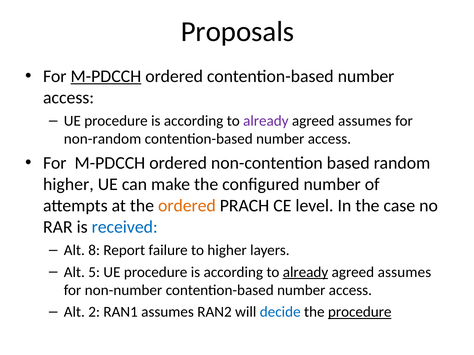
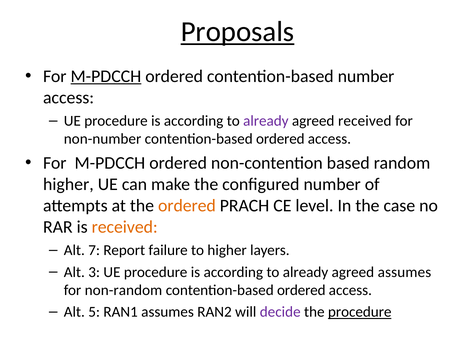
Proposals underline: none -> present (238, 32)
assumes: assumes -> received (365, 121)
non-random: non-random -> non-number (103, 139)
number: number -> ordered (280, 139)
received colour: blue -> orange (125, 227)
8: 8 -> 7 (94, 251)
5: 5 -> 3 (94, 272)
already underline: present -> none (306, 272)
non-number: non-number -> non-random (123, 291)
number: number -> ordered (301, 291)
2: 2 -> 5 (94, 312)
decide colour: blue -> purple (280, 312)
